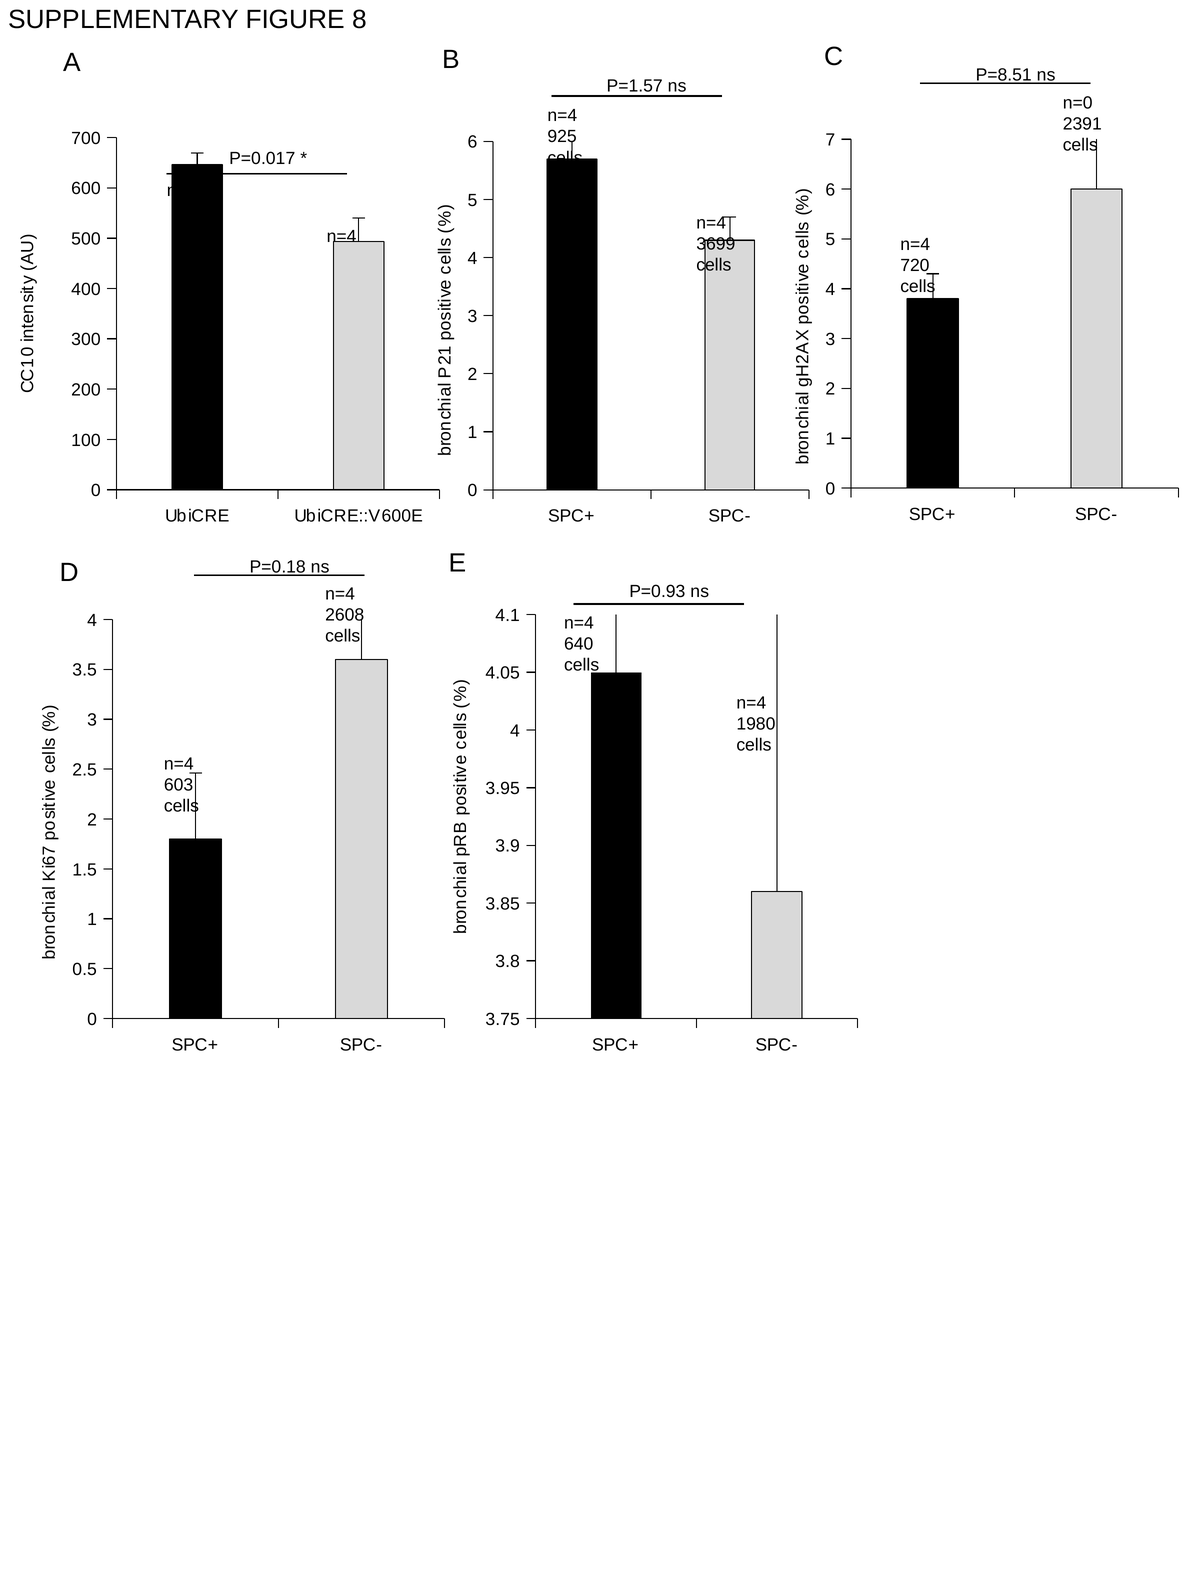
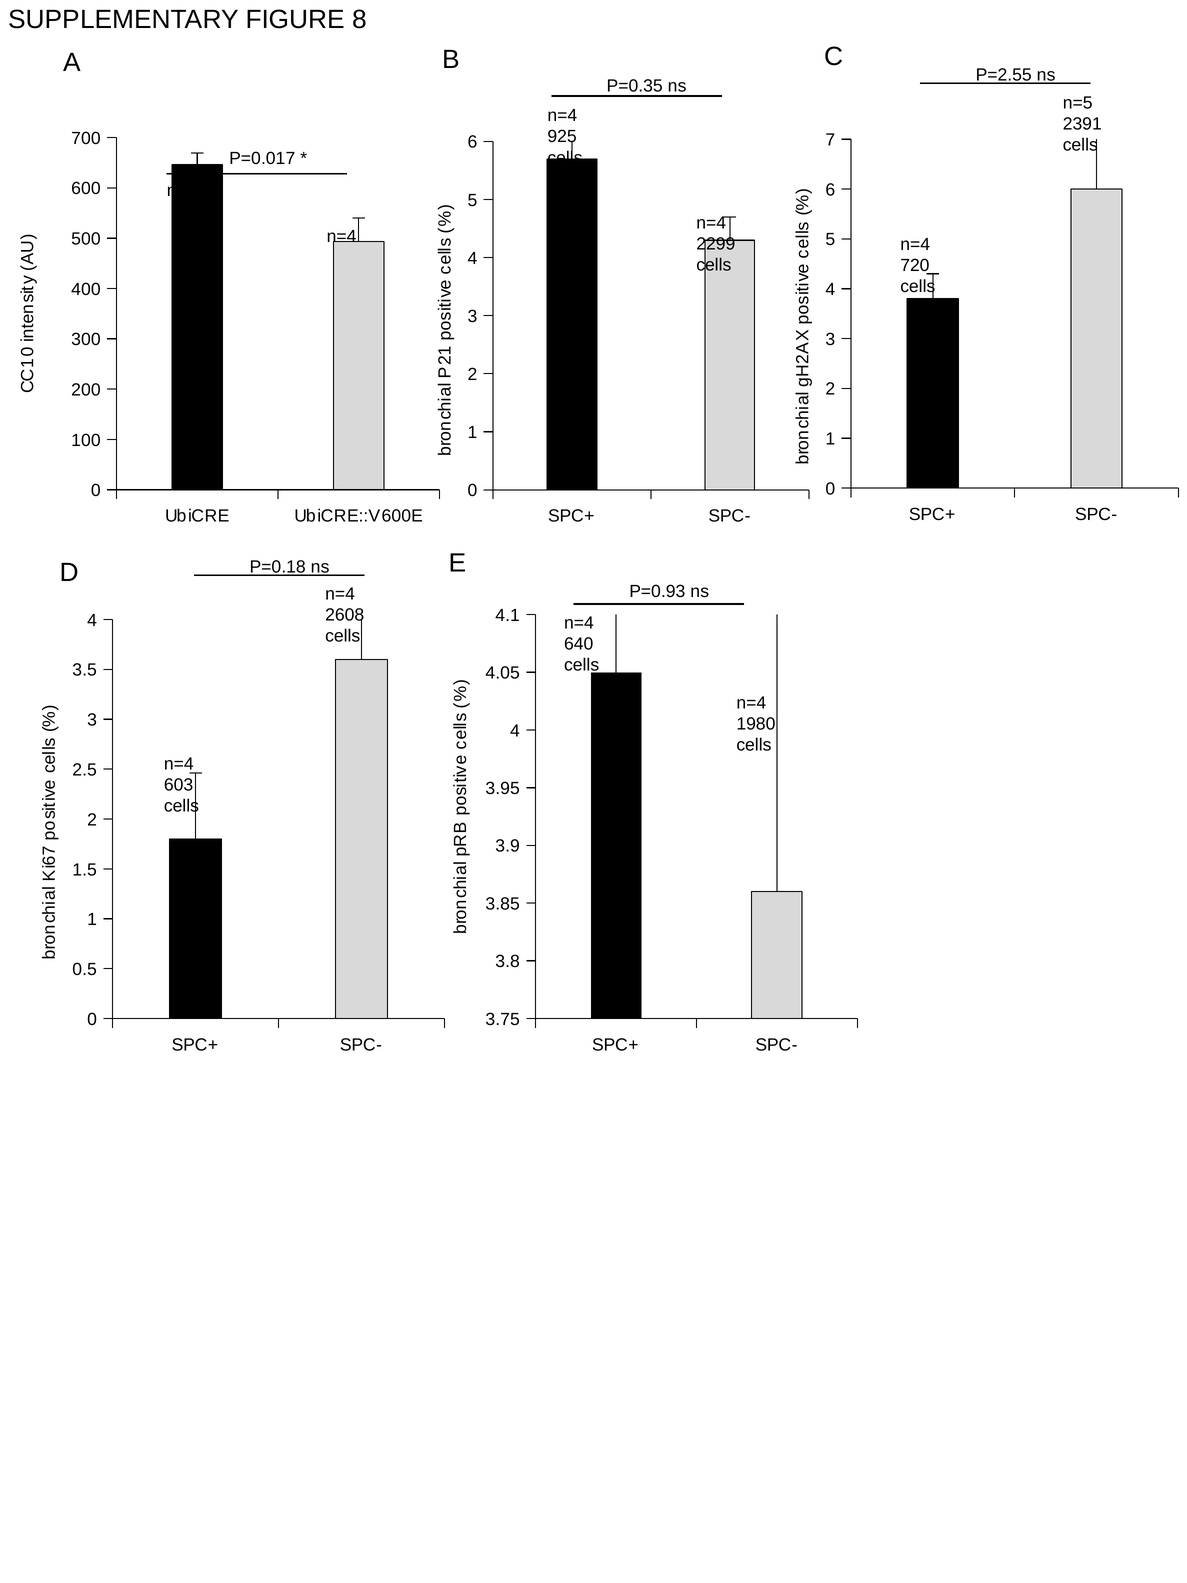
P=8.51: P=8.51 -> P=2.55 (1004, 75)
P=1.57: P=1.57 -> P=0.35 (635, 86)
n=0: n=0 -> n=5 (1078, 103)
3699: 3699 -> 2299 (716, 244)
